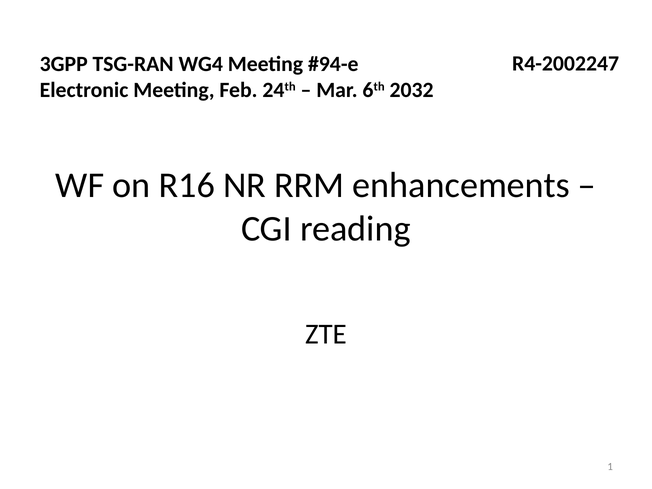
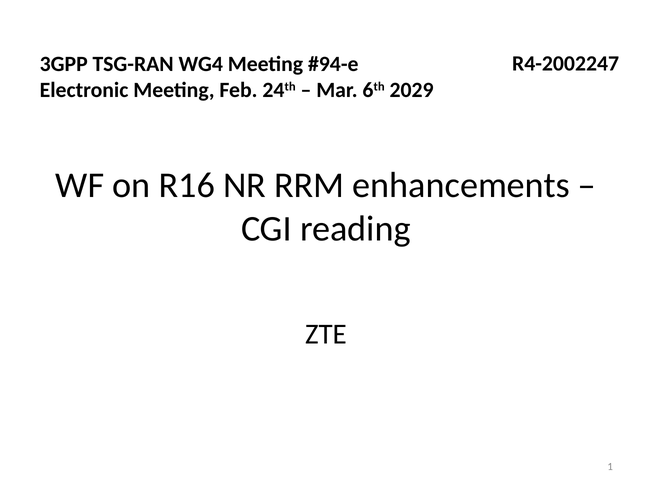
2032: 2032 -> 2029 (412, 90)
